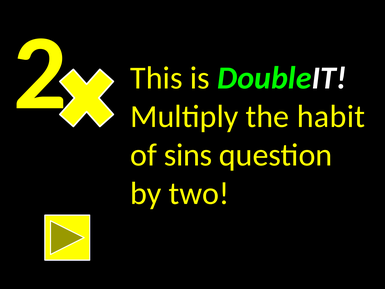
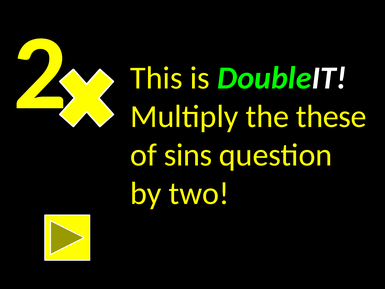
habit: habit -> these (331, 116)
